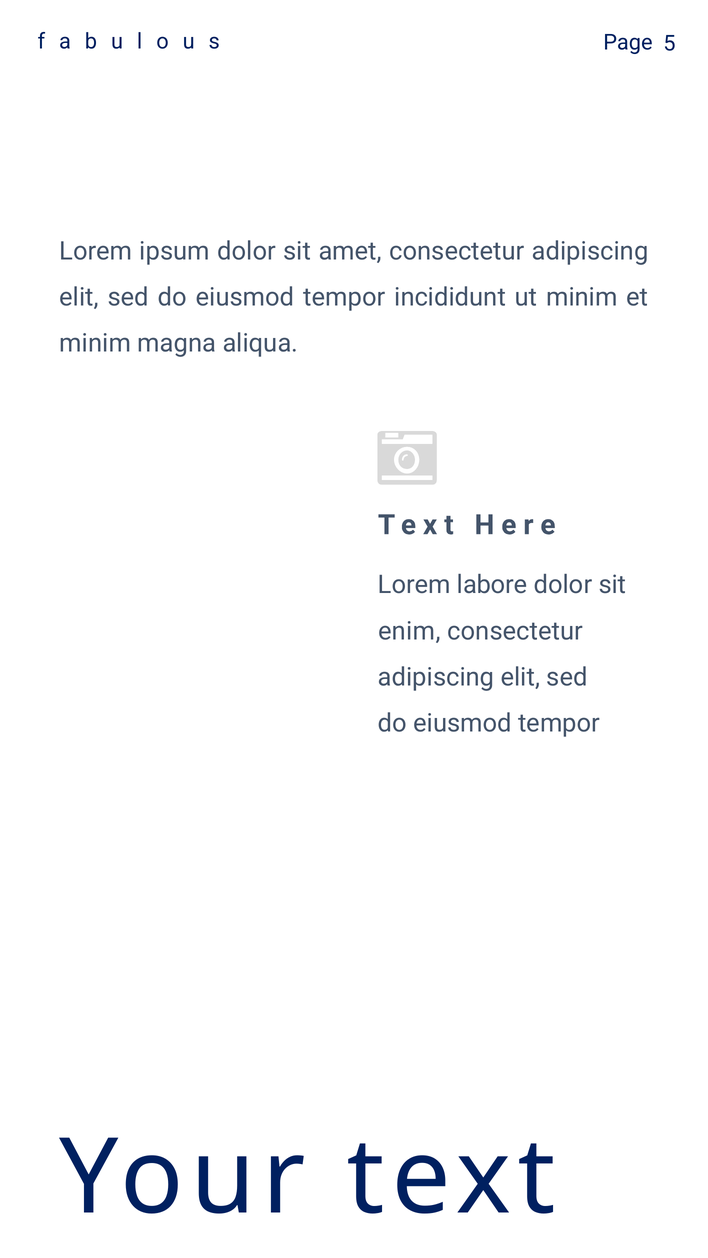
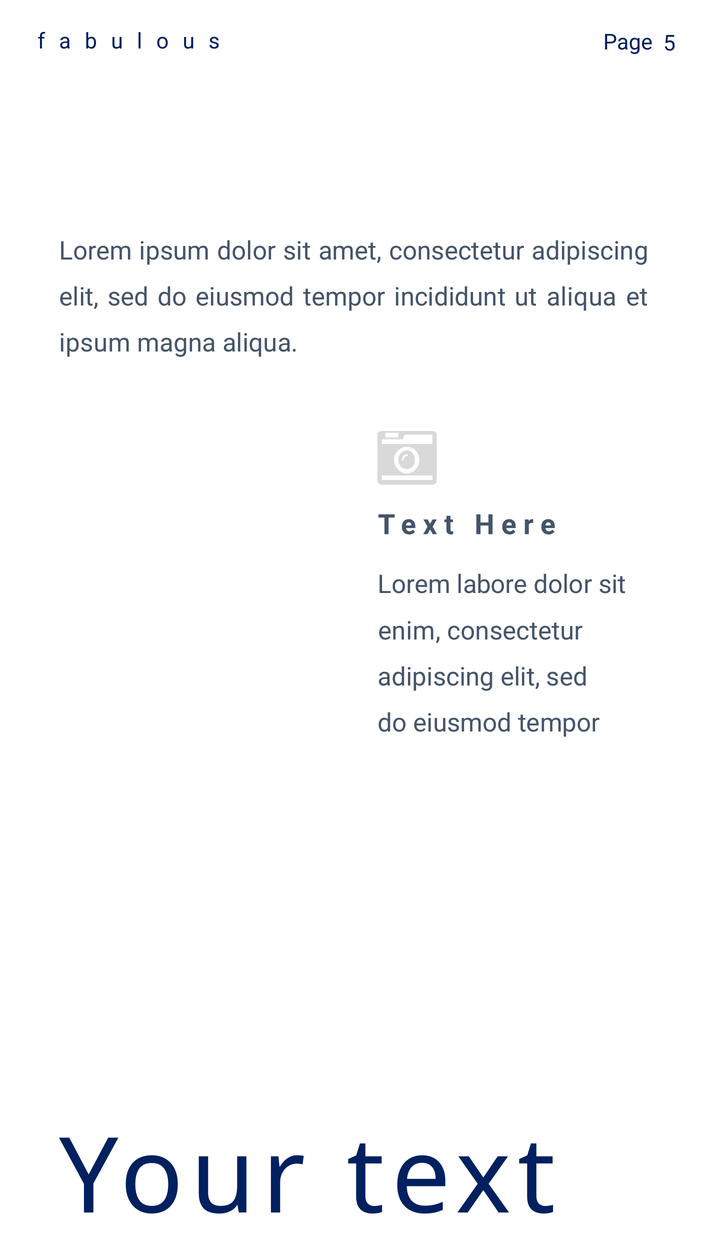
ut minim: minim -> aliqua (582, 297)
minim: minim -> ipsum (95, 344)
